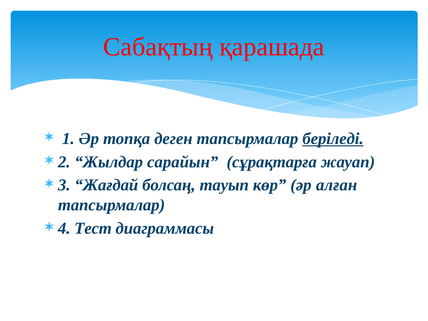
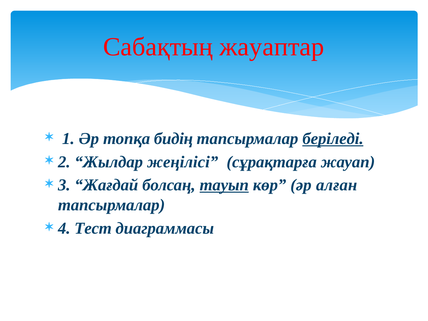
қарашада: қарашада -> жауаптар (272, 47)
деген: деген -> бидің (173, 139)
сарайын: сарайын -> жеңілісі (183, 162)
тауып underline: none -> present (224, 185)
